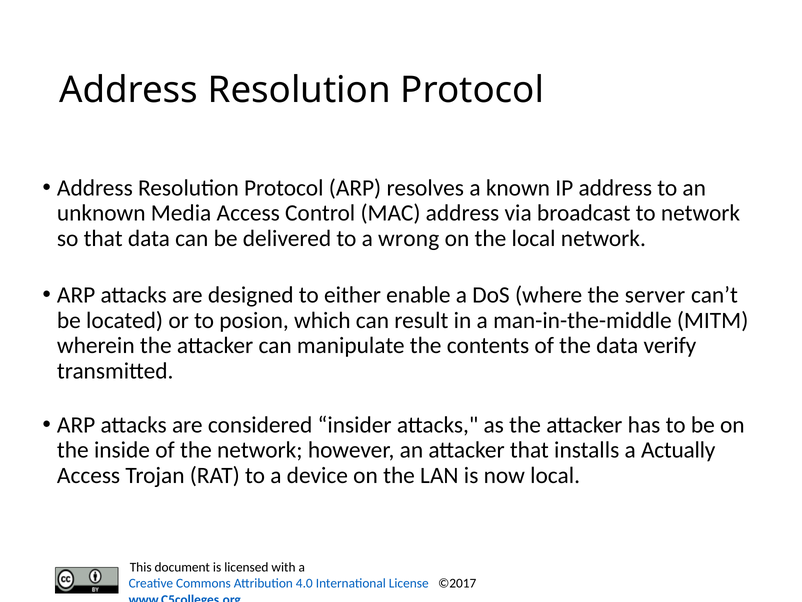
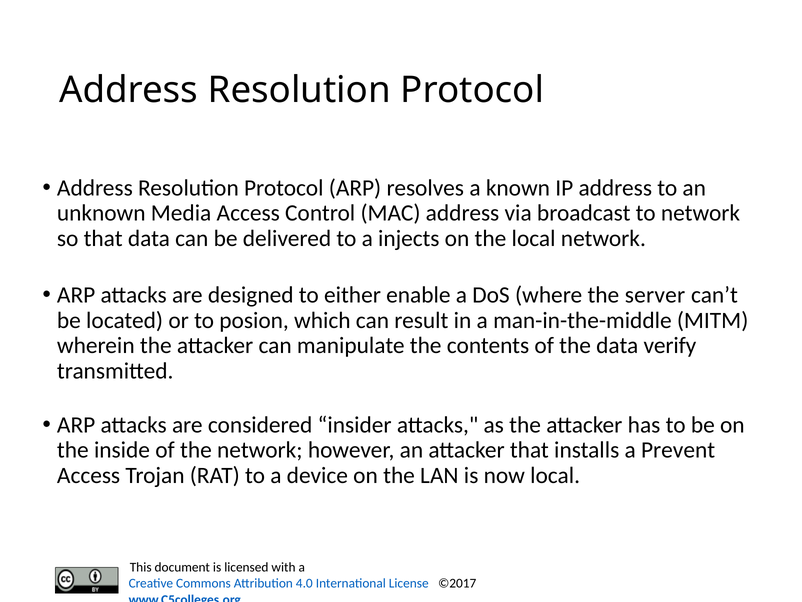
wrong: wrong -> injects (409, 238)
Actually: Actually -> Prevent (678, 450)
